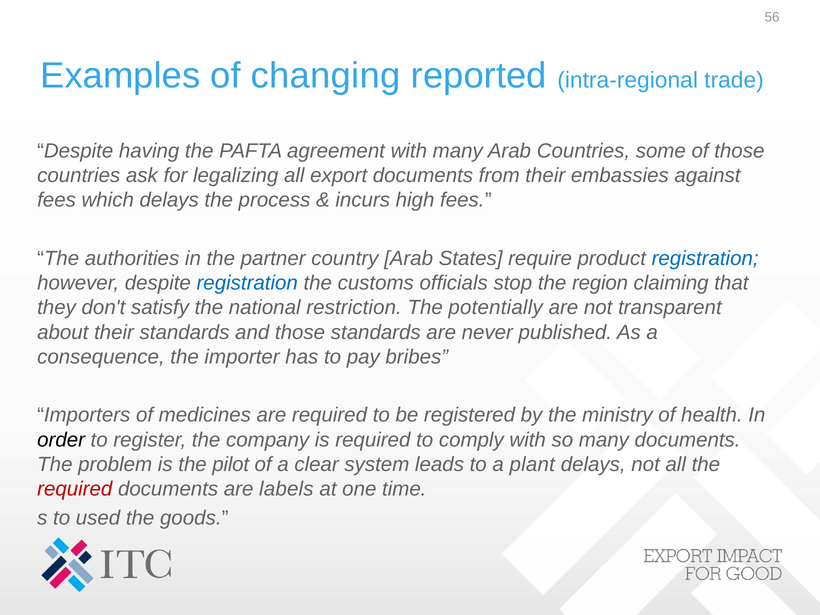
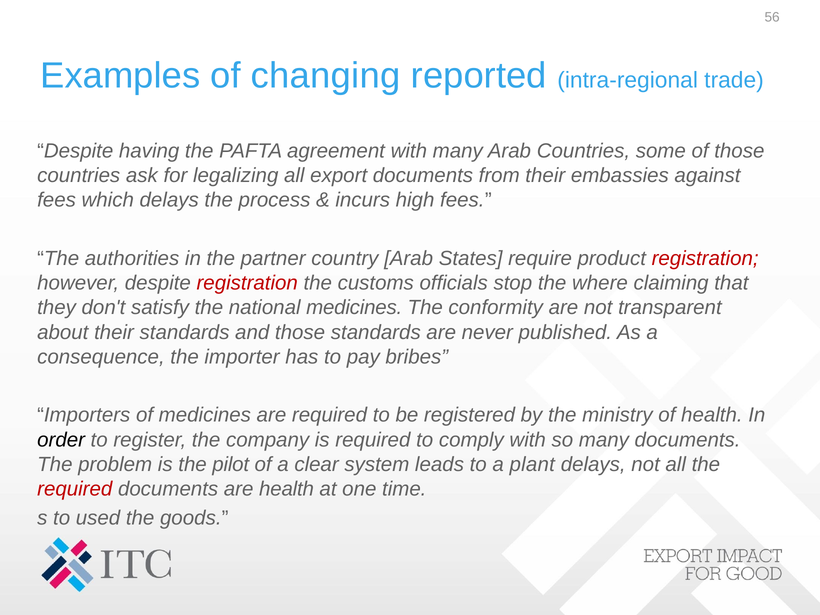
registration colour: blue -> red (705, 258)
registration colour: blue -> red (247, 283)
region: region -> where (600, 283)
national restriction: restriction -> medicines (354, 308)
potentially: potentially -> conformity (496, 308)
are labels: labels -> health (287, 489)
